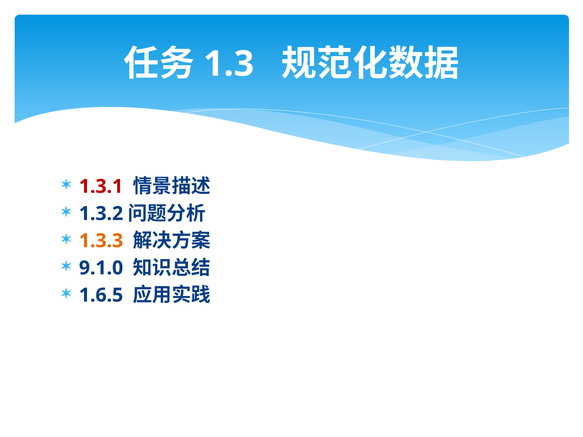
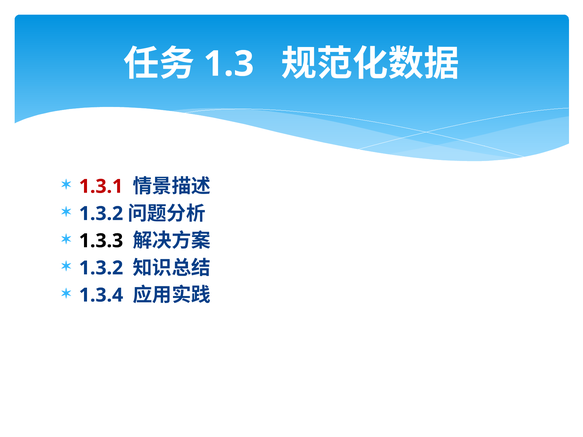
1.3.3 colour: orange -> black (101, 241)
9.1.0: 9.1.0 -> 1.3.2 (101, 268)
1.6.5: 1.6.5 -> 1.3.4 (101, 295)
